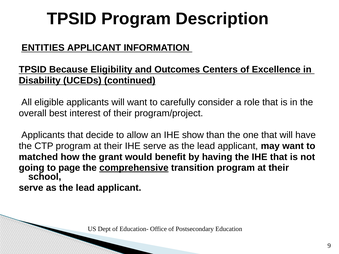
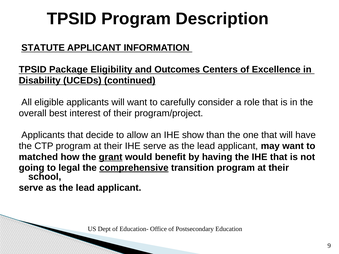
ENTITIES: ENTITIES -> STATUTE (43, 48)
Because: Because -> Package (68, 70)
grant underline: none -> present (111, 157)
page: page -> legal (69, 168)
